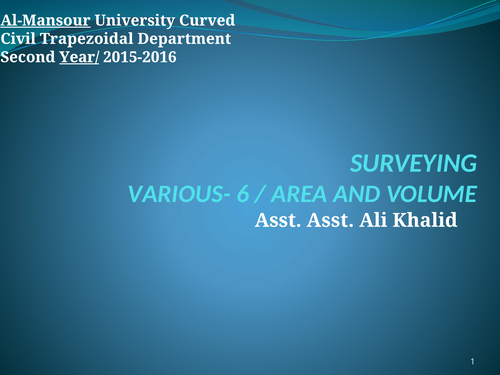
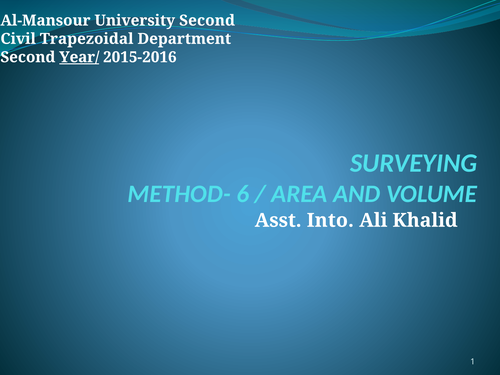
Al-Mansour underline: present -> none (46, 21)
University Curved: Curved -> Second (207, 21)
VARIOUS-: VARIOUS- -> METHOD- (179, 194)
Asst Asst: Asst -> Into (330, 220)
